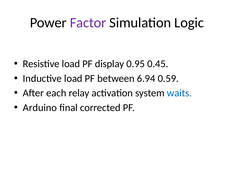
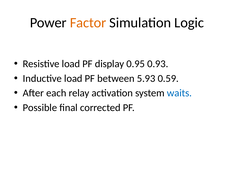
Factor colour: purple -> orange (88, 23)
0.45: 0.45 -> 0.93 (158, 64)
6.94: 6.94 -> 5.93 (146, 78)
Arduino: Arduino -> Possible (40, 107)
